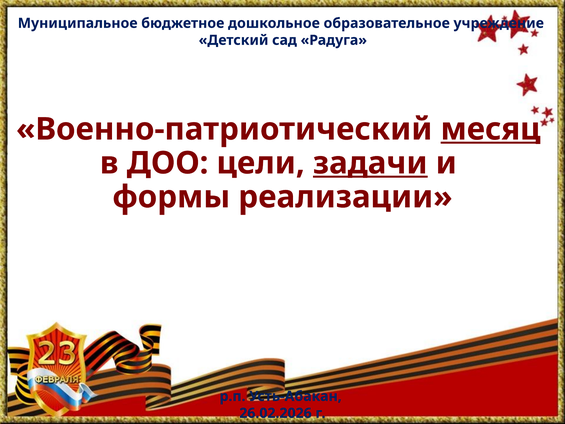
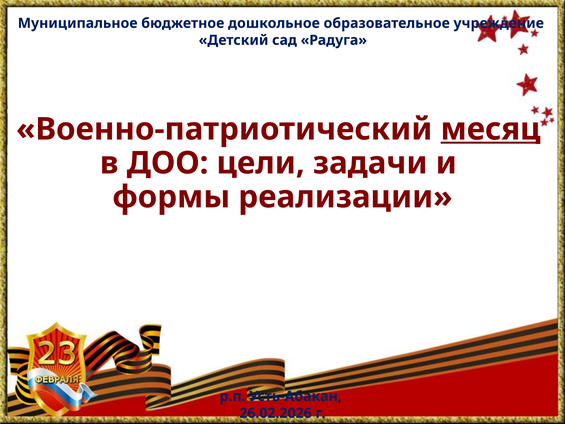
задачи underline: present -> none (370, 163)
